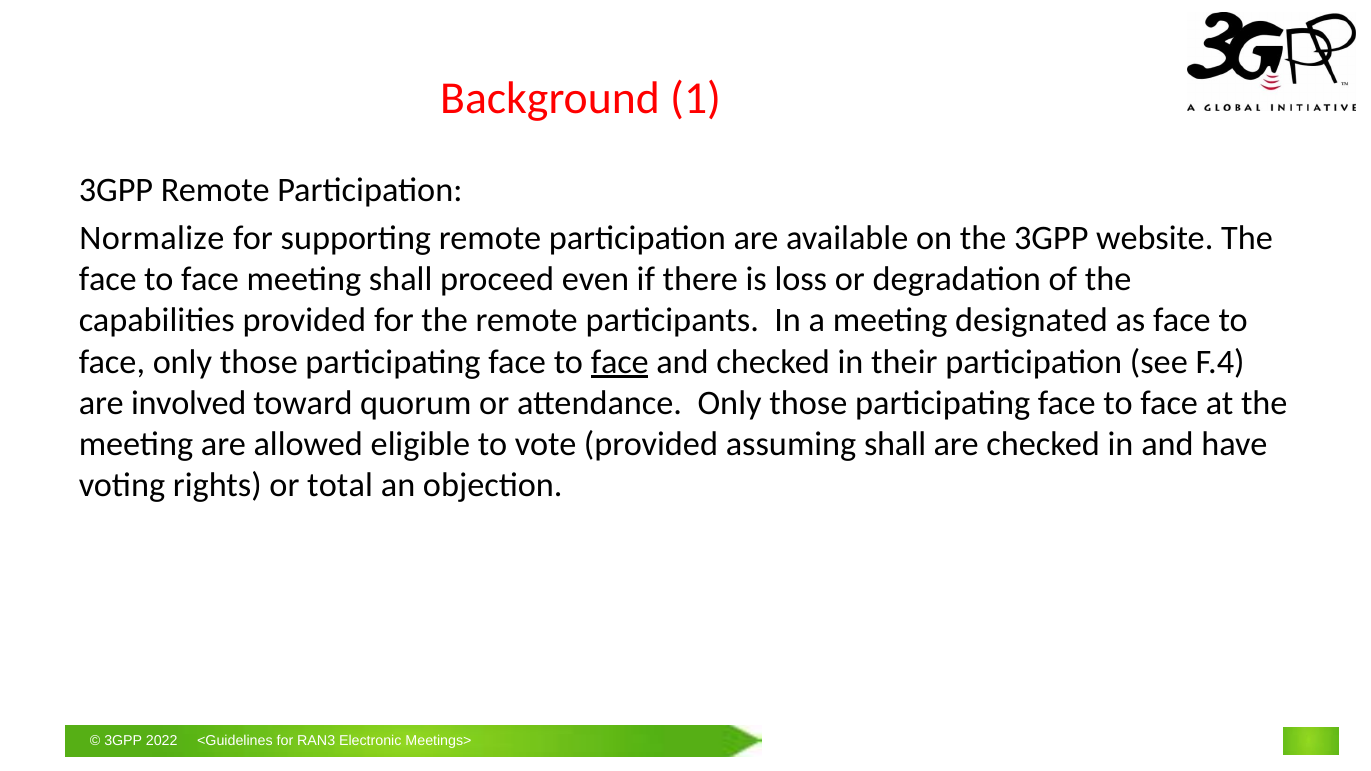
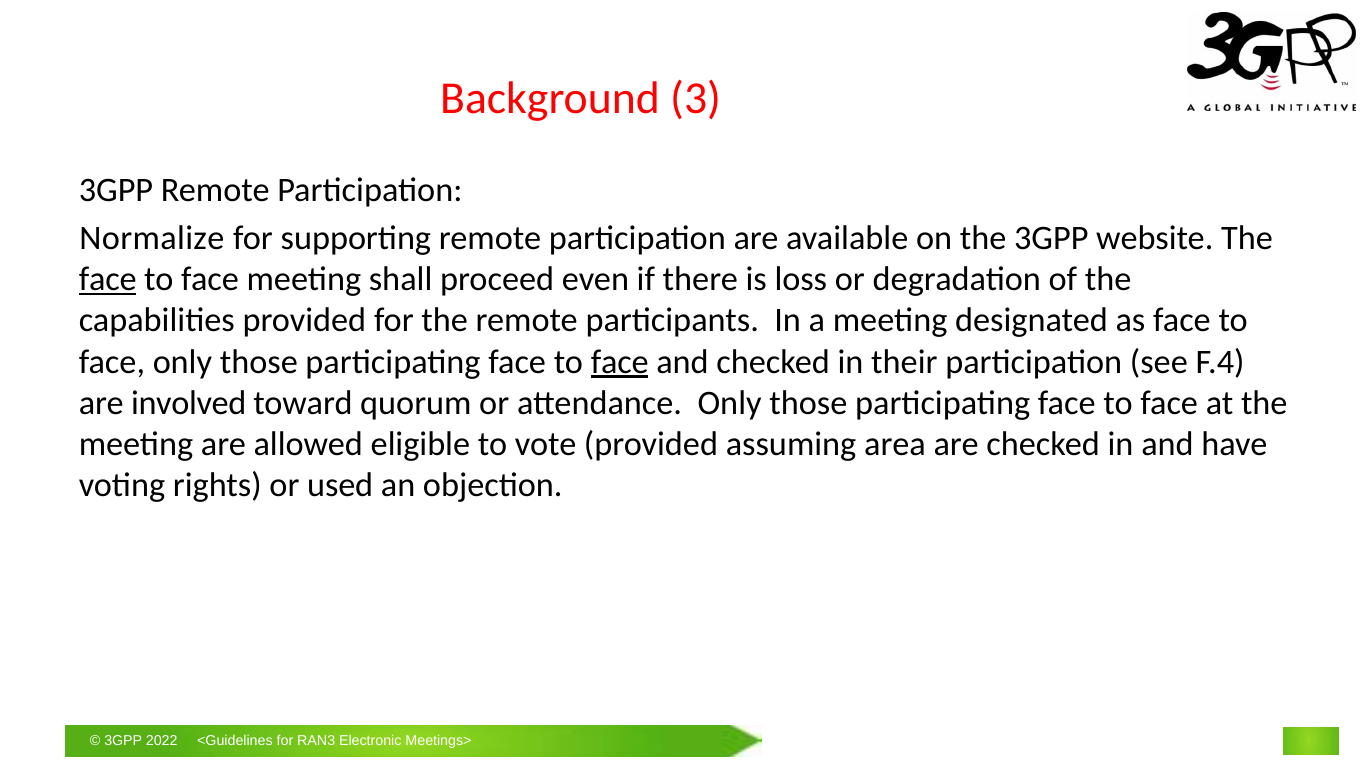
1: 1 -> 3 (696, 98)
face underline: none -> present (108, 280)
assuming shall: shall -> area (895, 444)
total: total -> used (340, 485)
